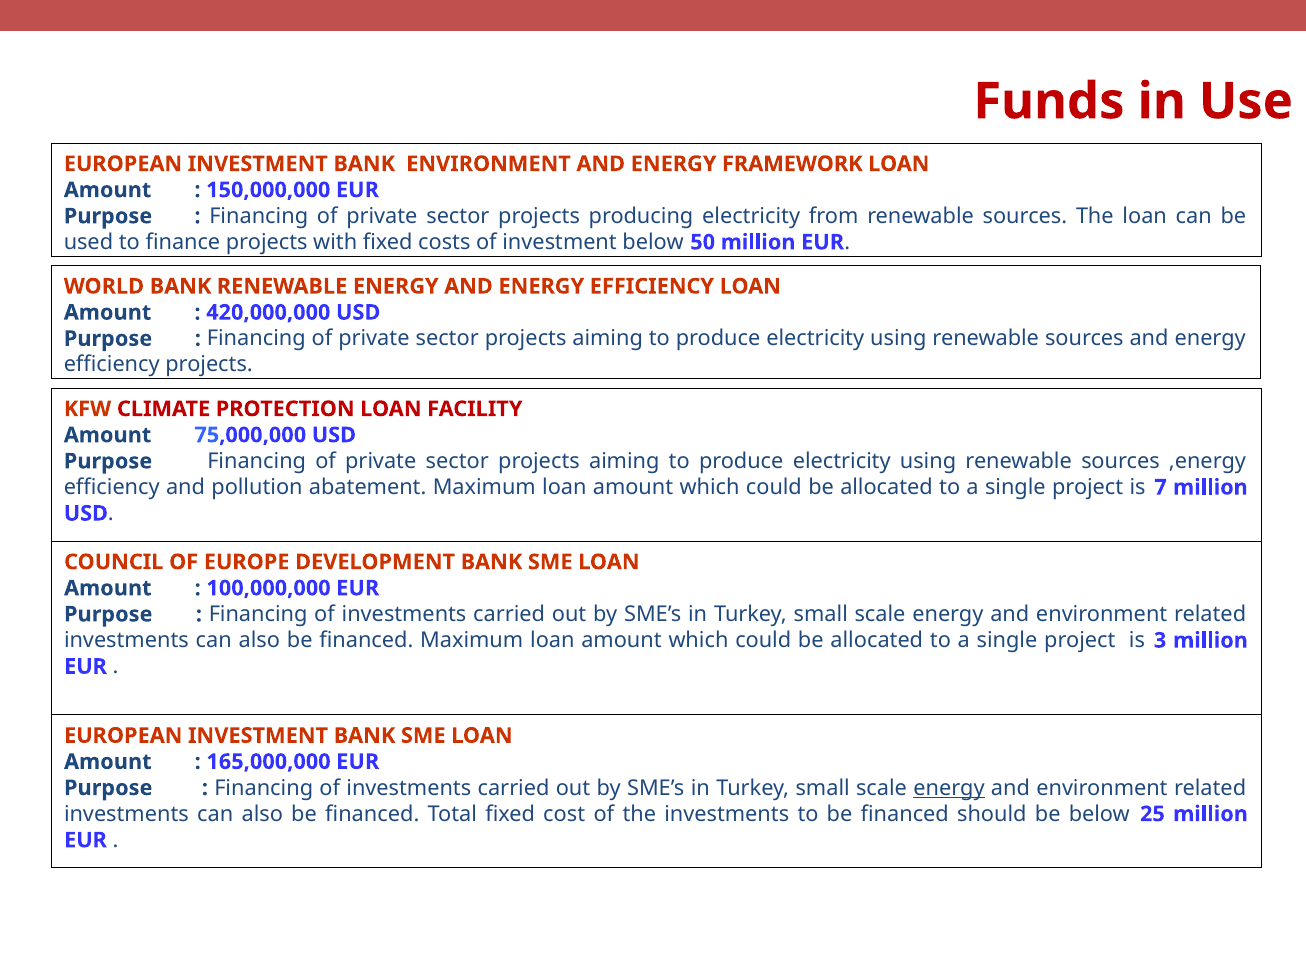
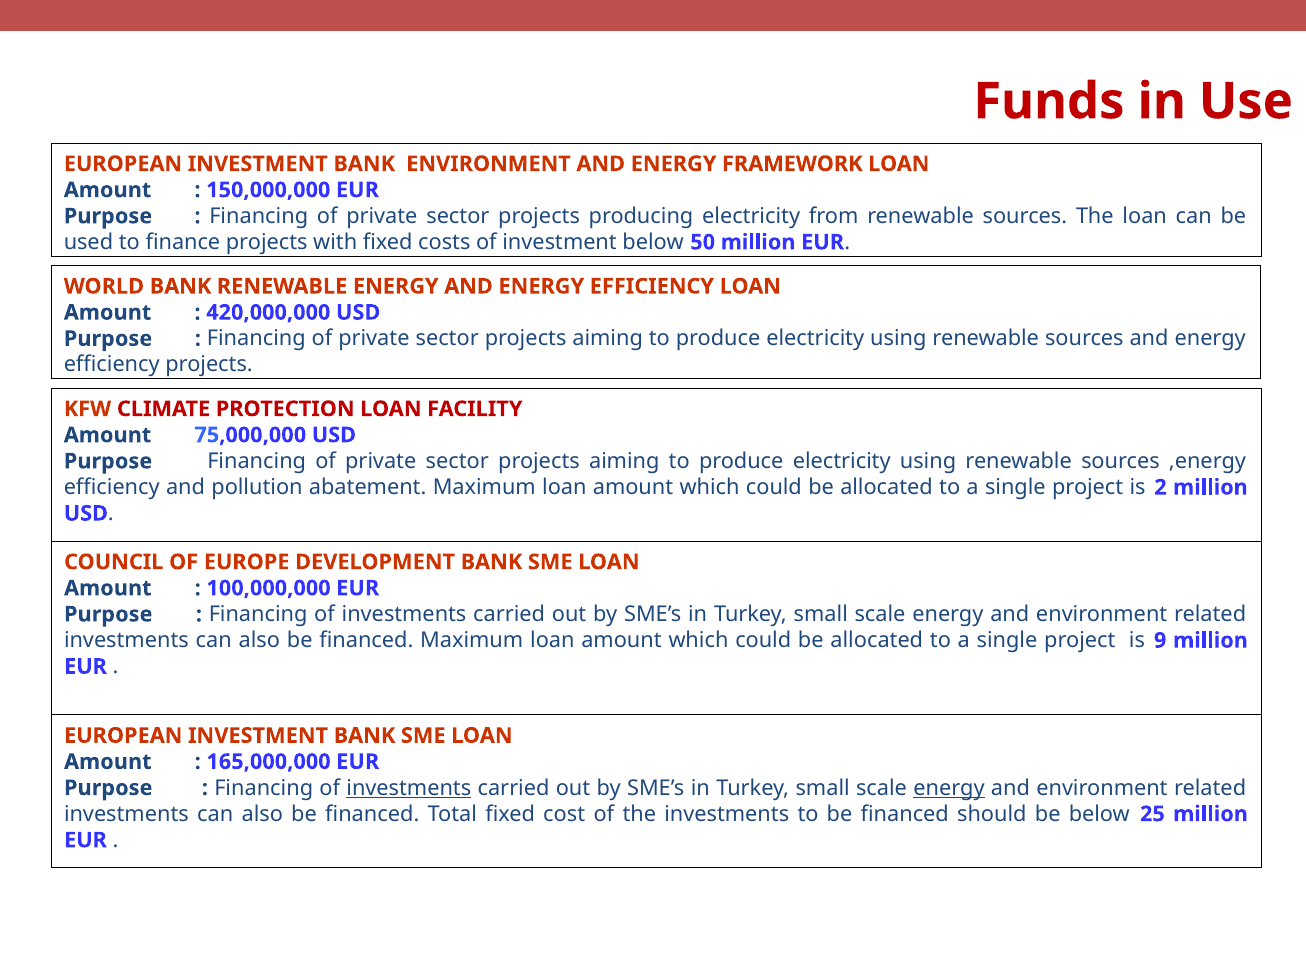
7: 7 -> 2 (1161, 487)
3: 3 -> 9 (1160, 640)
investments underline: none -> present (409, 787)
